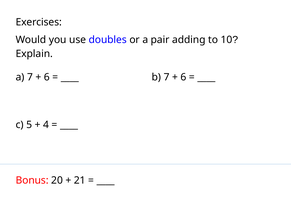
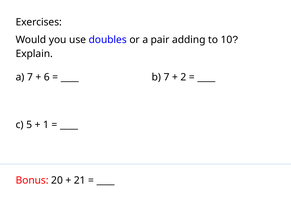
6: 6 -> 2 (183, 77)
4: 4 -> 1 (46, 125)
